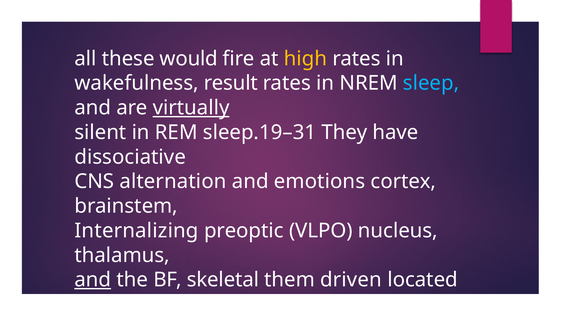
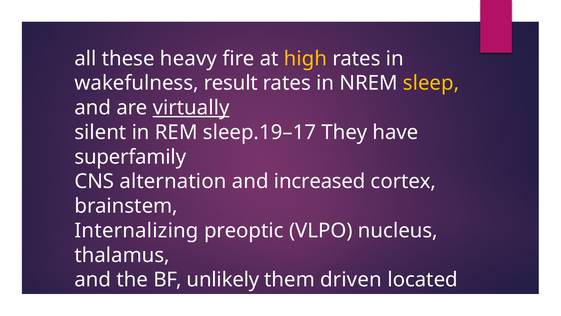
would: would -> heavy (189, 58)
sleep colour: light blue -> yellow (431, 83)
sleep.19–31: sleep.19–31 -> sleep.19–17 (260, 132)
dissociative: dissociative -> superfamily (130, 157)
emotions: emotions -> increased (320, 181)
and underline: present -> none (93, 279)
skeletal: skeletal -> unlikely (223, 279)
